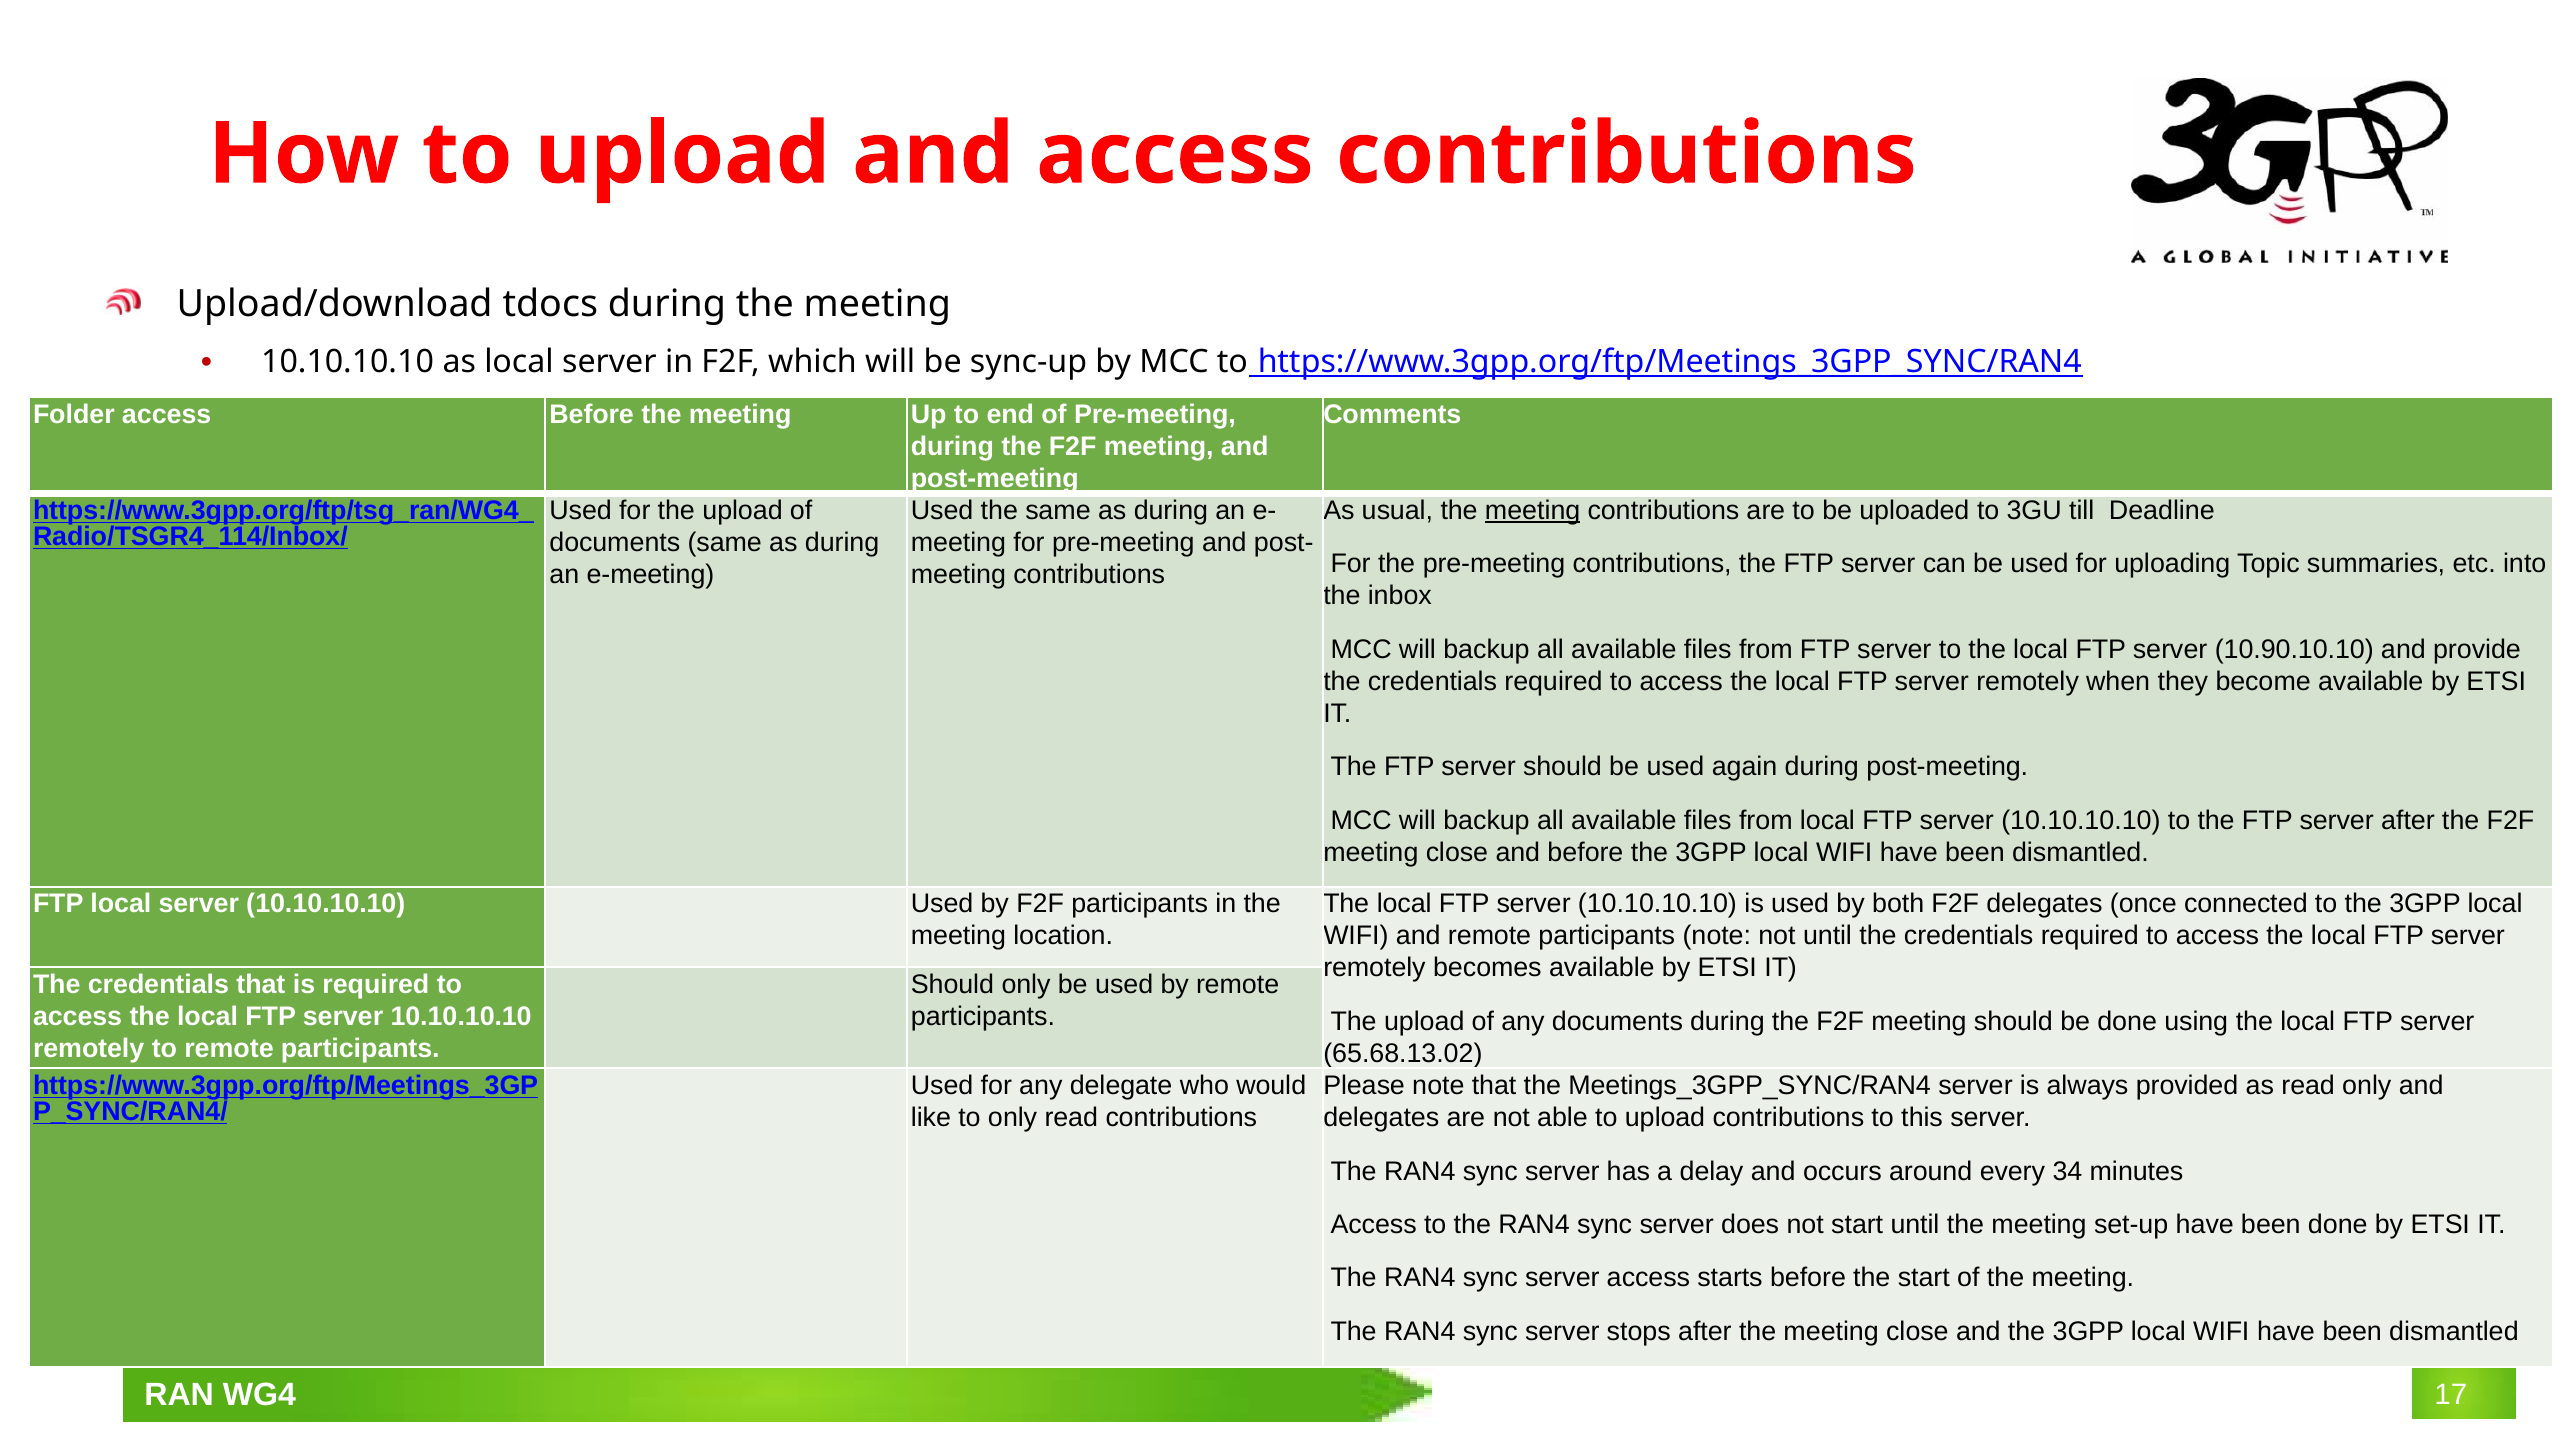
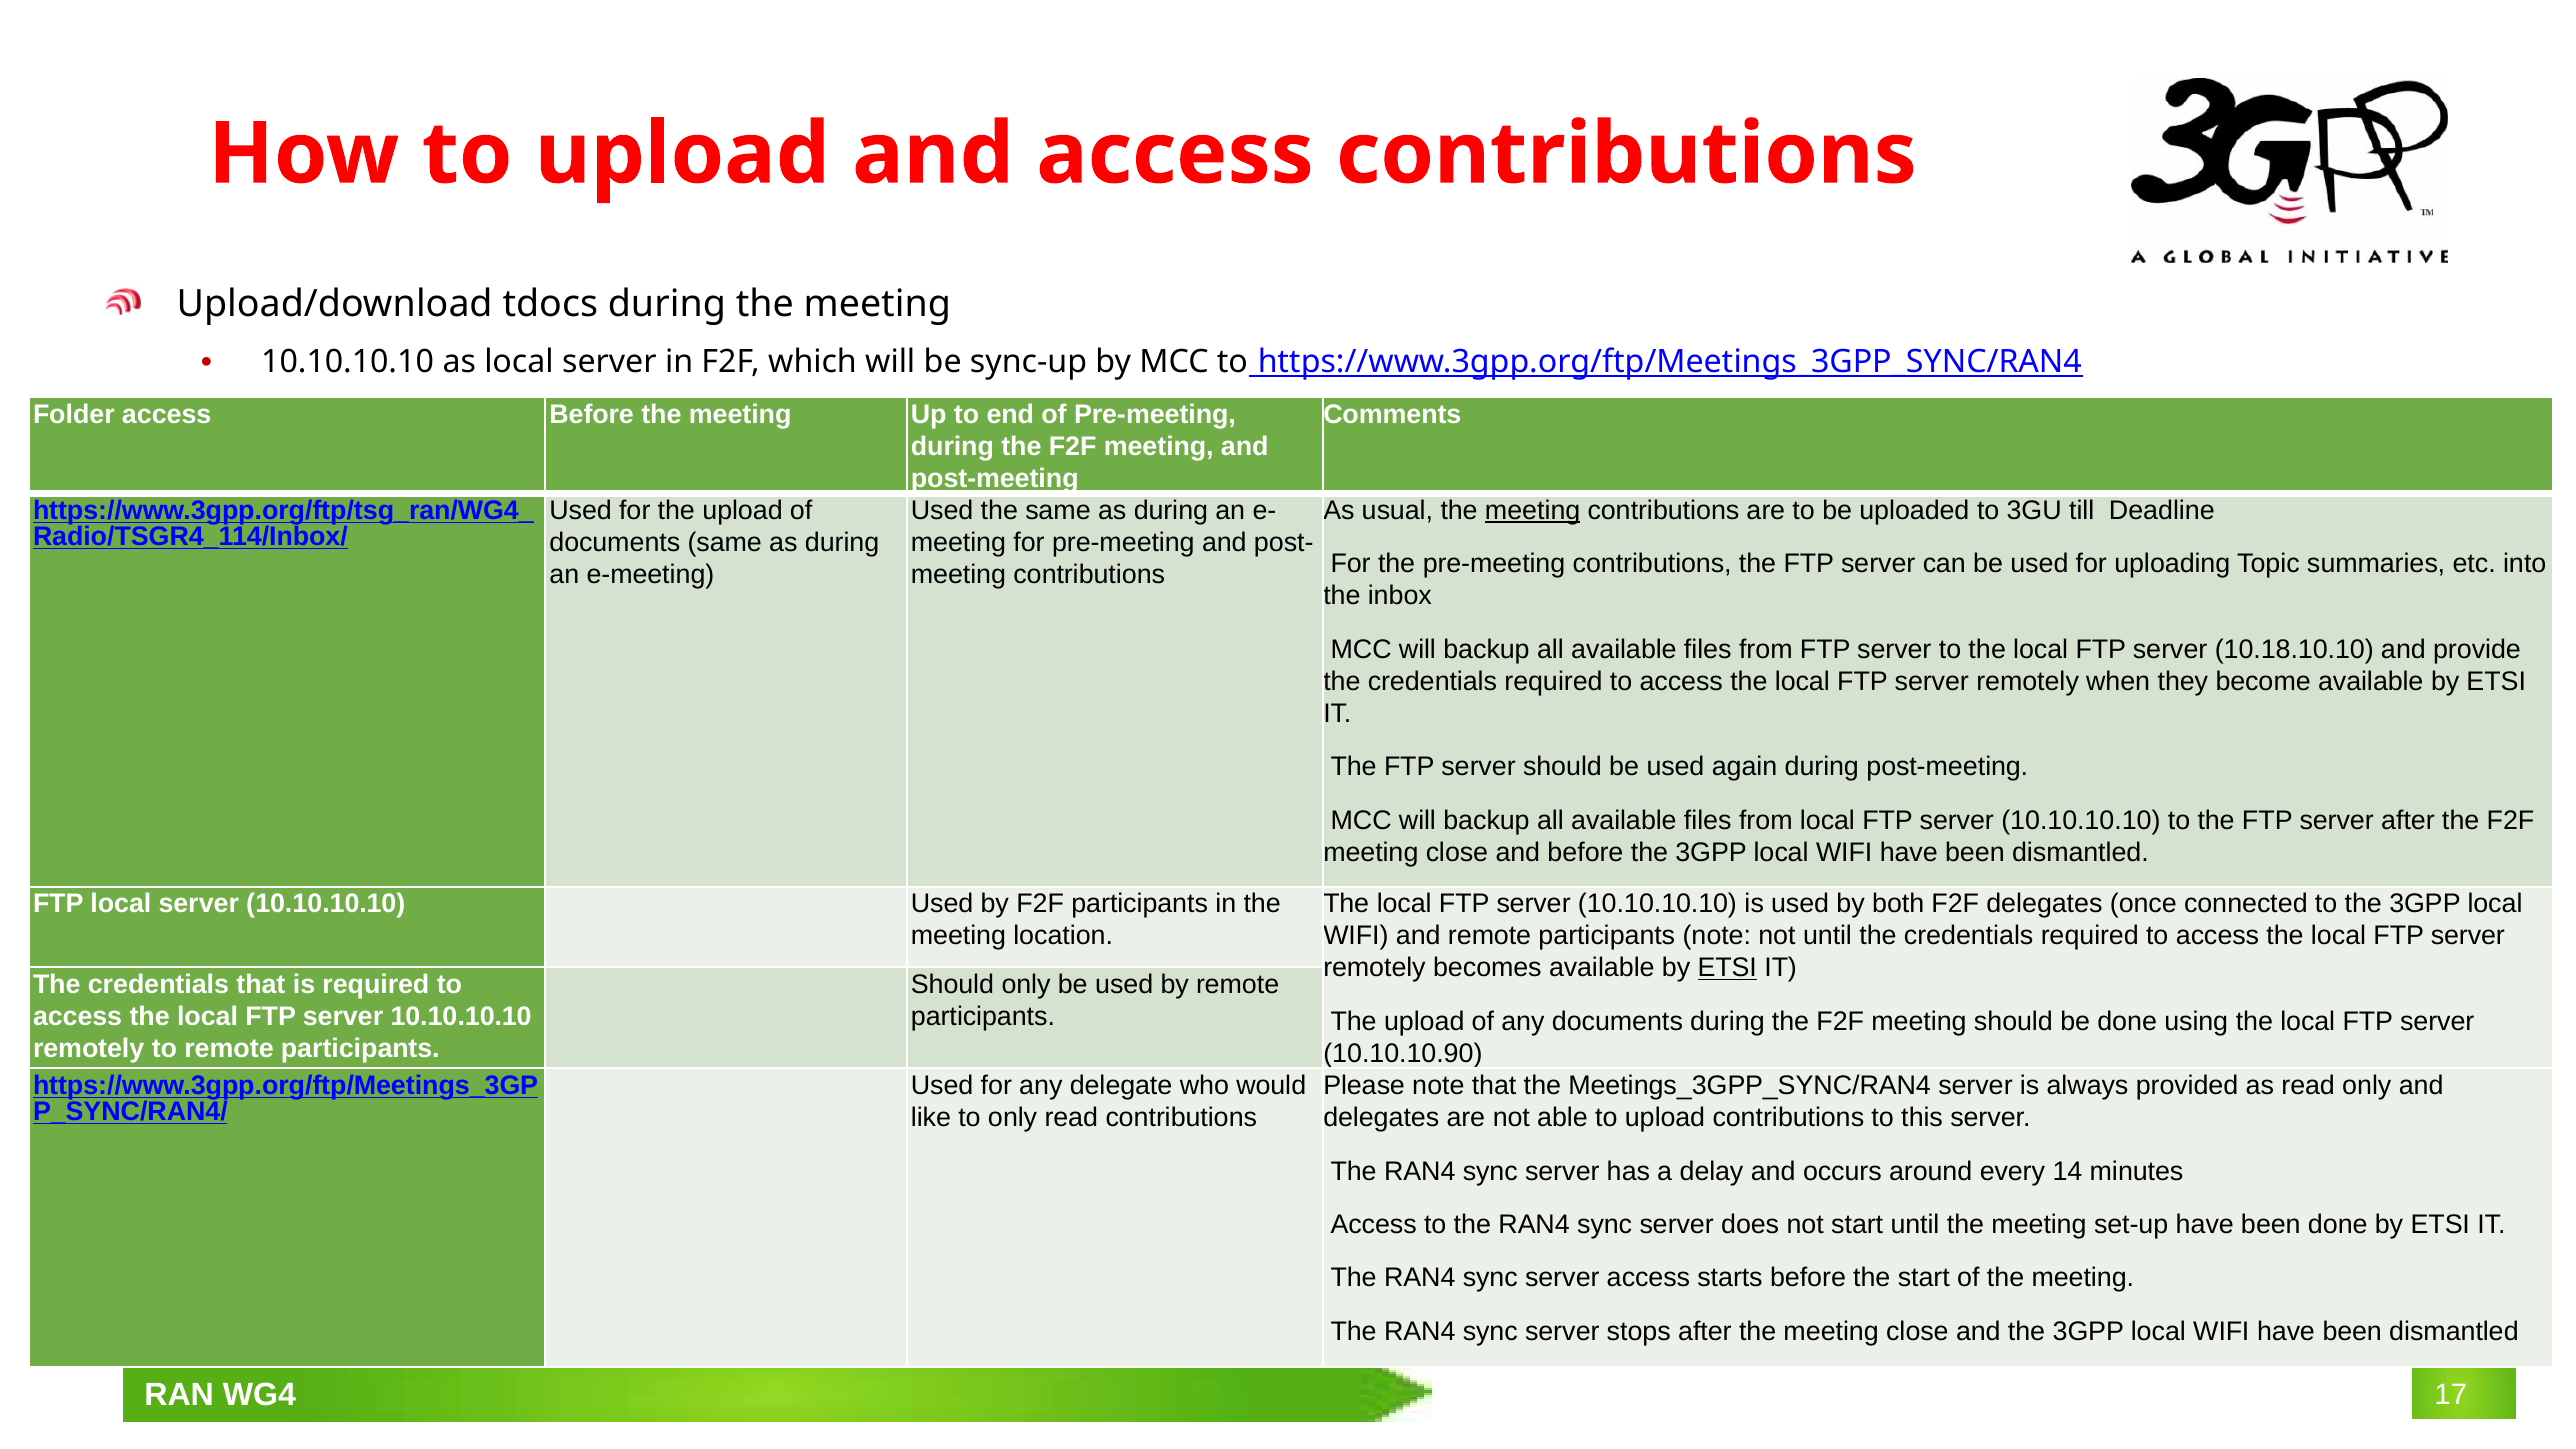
10.90.10.10: 10.90.10.10 -> 10.18.10.10 (2294, 649)
ETSI underline: none -> present (1727, 968)
65.68.13.02: 65.68.13.02 -> 10.10.10.90 (1403, 1054)
34: 34 -> 14 (2067, 1171)
